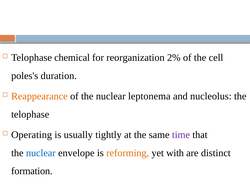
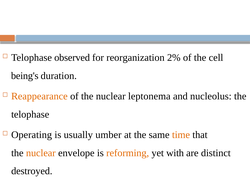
chemical: chemical -> observed (72, 58)
poles's: poles's -> being's (25, 76)
tightly: tightly -> umber (108, 135)
time colour: purple -> orange (181, 135)
nuclear colour: blue -> orange (41, 153)
formation: formation -> destroyed (32, 171)
